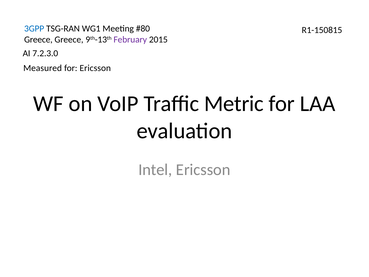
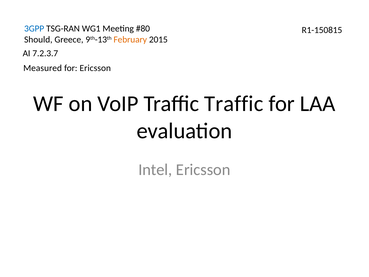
Greece: Greece -> Should (38, 40)
February colour: purple -> orange (130, 40)
7.2.3.0: 7.2.3.0 -> 7.2.3.7 (45, 53)
Traffic Metric: Metric -> Traffic (234, 104)
